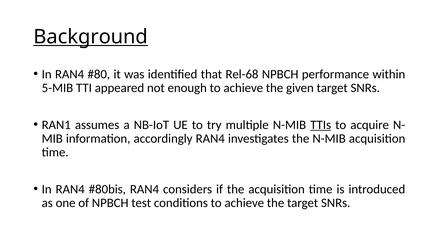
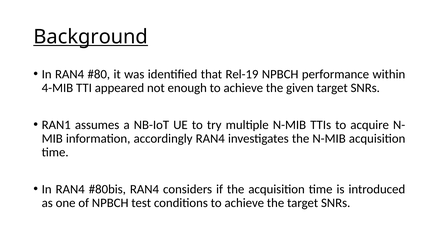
Rel-68: Rel-68 -> Rel-19 (242, 74)
5-MIB: 5-MIB -> 4-MIB (57, 88)
TTIs underline: present -> none (321, 125)
